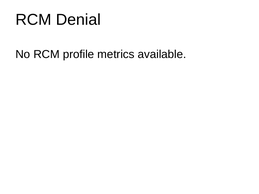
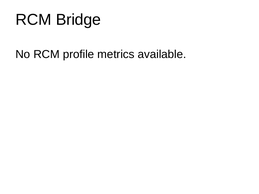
Denial: Denial -> Bridge (78, 20)
